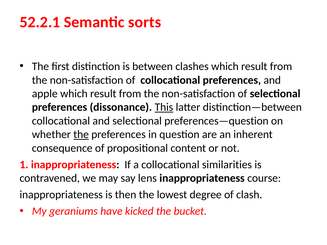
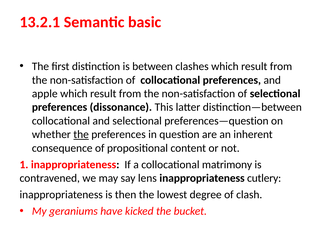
52.2.1: 52.2.1 -> 13.2.1 (40, 22)
sorts: sorts -> basic (145, 22)
This underline: present -> none (164, 107)
similarities: similarities -> matrimony (227, 165)
course: course -> cutlery (264, 178)
